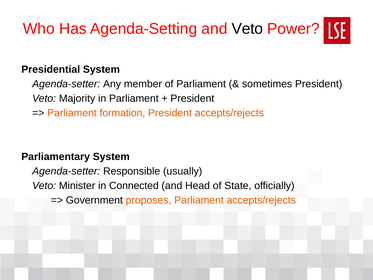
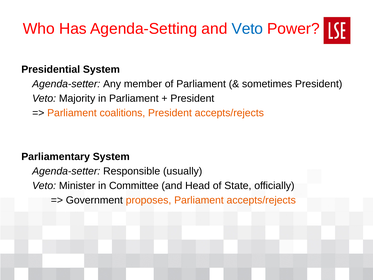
Veto colour: black -> blue (247, 29)
formation: formation -> coalitions (122, 113)
Connected: Connected -> Committee (134, 186)
